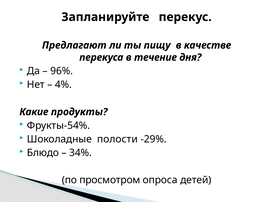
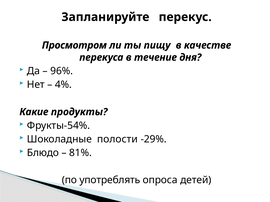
Предлагают: Предлагают -> Просмотром (74, 45)
34%: 34% -> 81% (81, 153)
просмотром: просмотром -> употреблять (110, 180)
